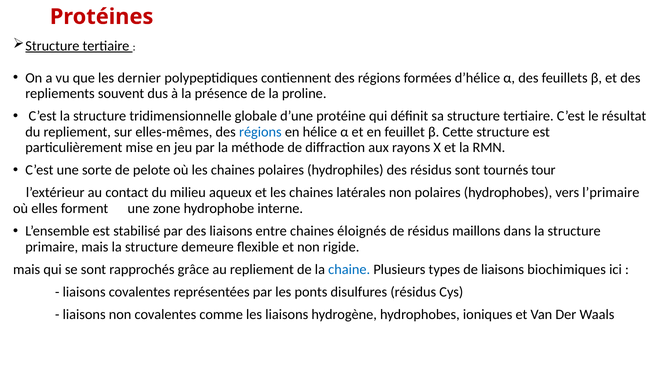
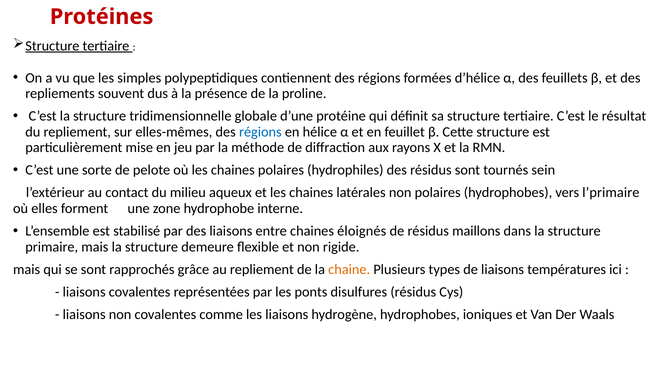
dernier: dernier -> simples (139, 78)
tour: tour -> sein (543, 170)
chaine colour: blue -> orange (349, 269)
biochimiques: biochimiques -> températures (567, 269)
